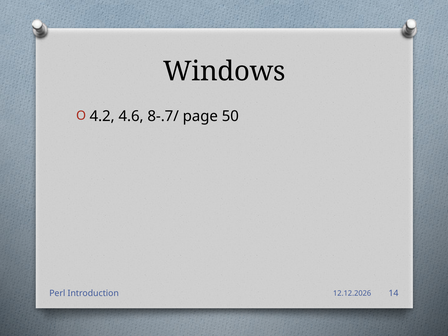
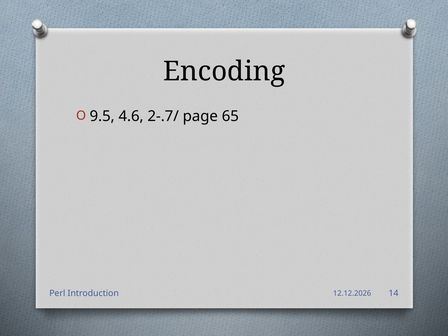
Windows: Windows -> Encoding (224, 71)
4.2: 4.2 -> 9.5 (102, 116)
8-.7/: 8-.7/ -> 2-.7/ (163, 116)
50: 50 -> 65 (230, 116)
